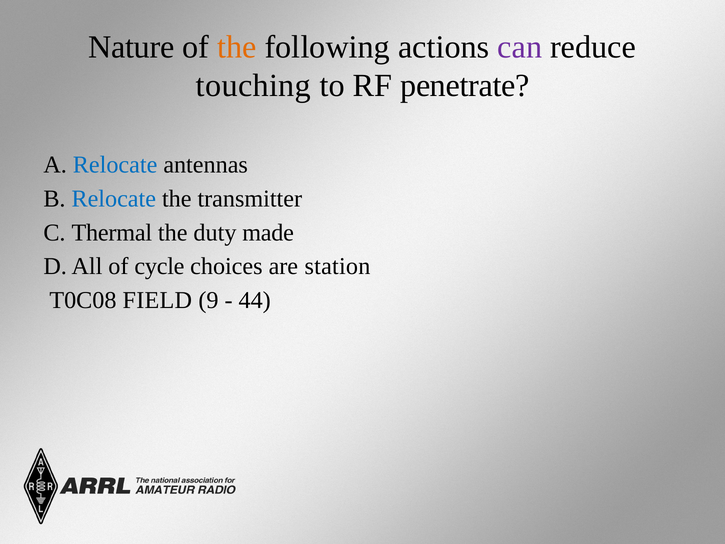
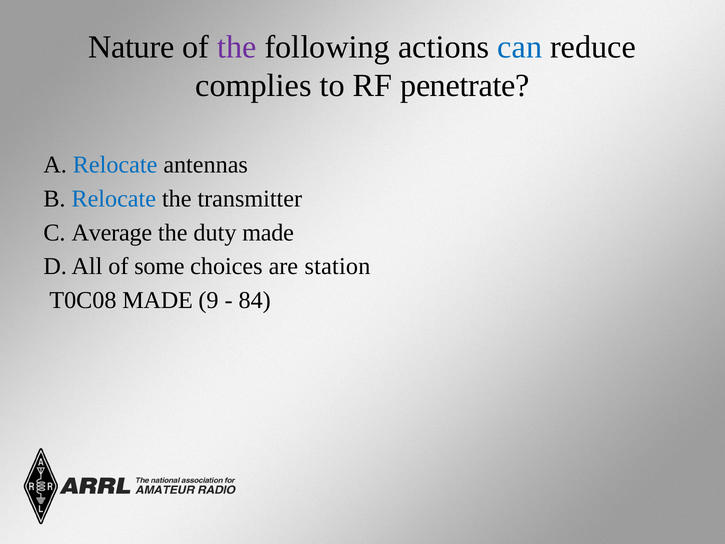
the colour: orange -> purple (237, 47)
can colour: purple -> blue (520, 47)
touching: touching -> complies (254, 86)
Thermal: Thermal -> Average (112, 232)
cycle: cycle -> some (159, 266)
T0C08 FIELD: FIELD -> MADE (158, 300)
44: 44 -> 84 (255, 300)
